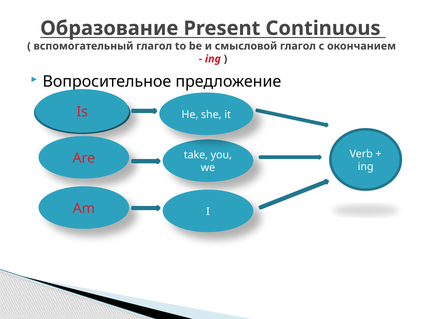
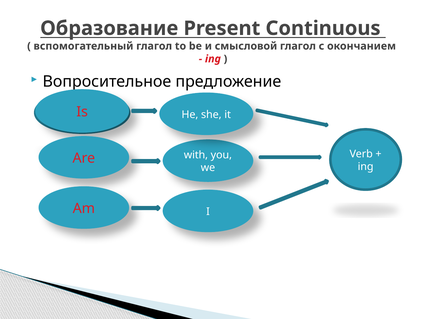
take: take -> with (196, 155)
